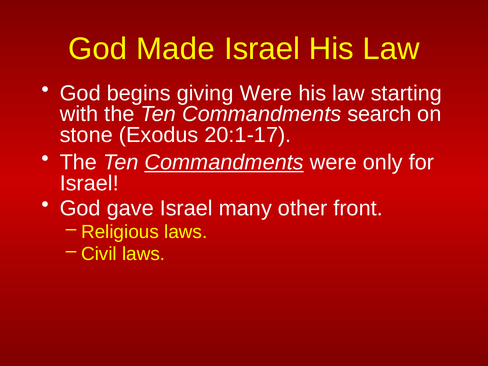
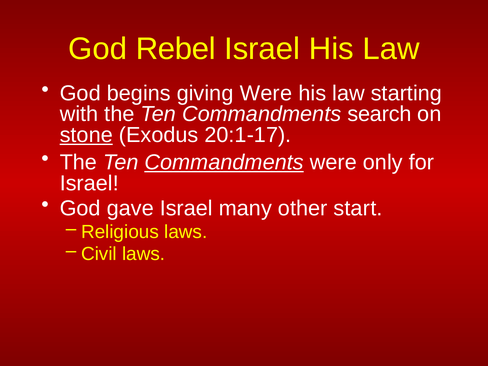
Made: Made -> Rebel (176, 49)
stone underline: none -> present (86, 135)
front: front -> start (358, 208)
